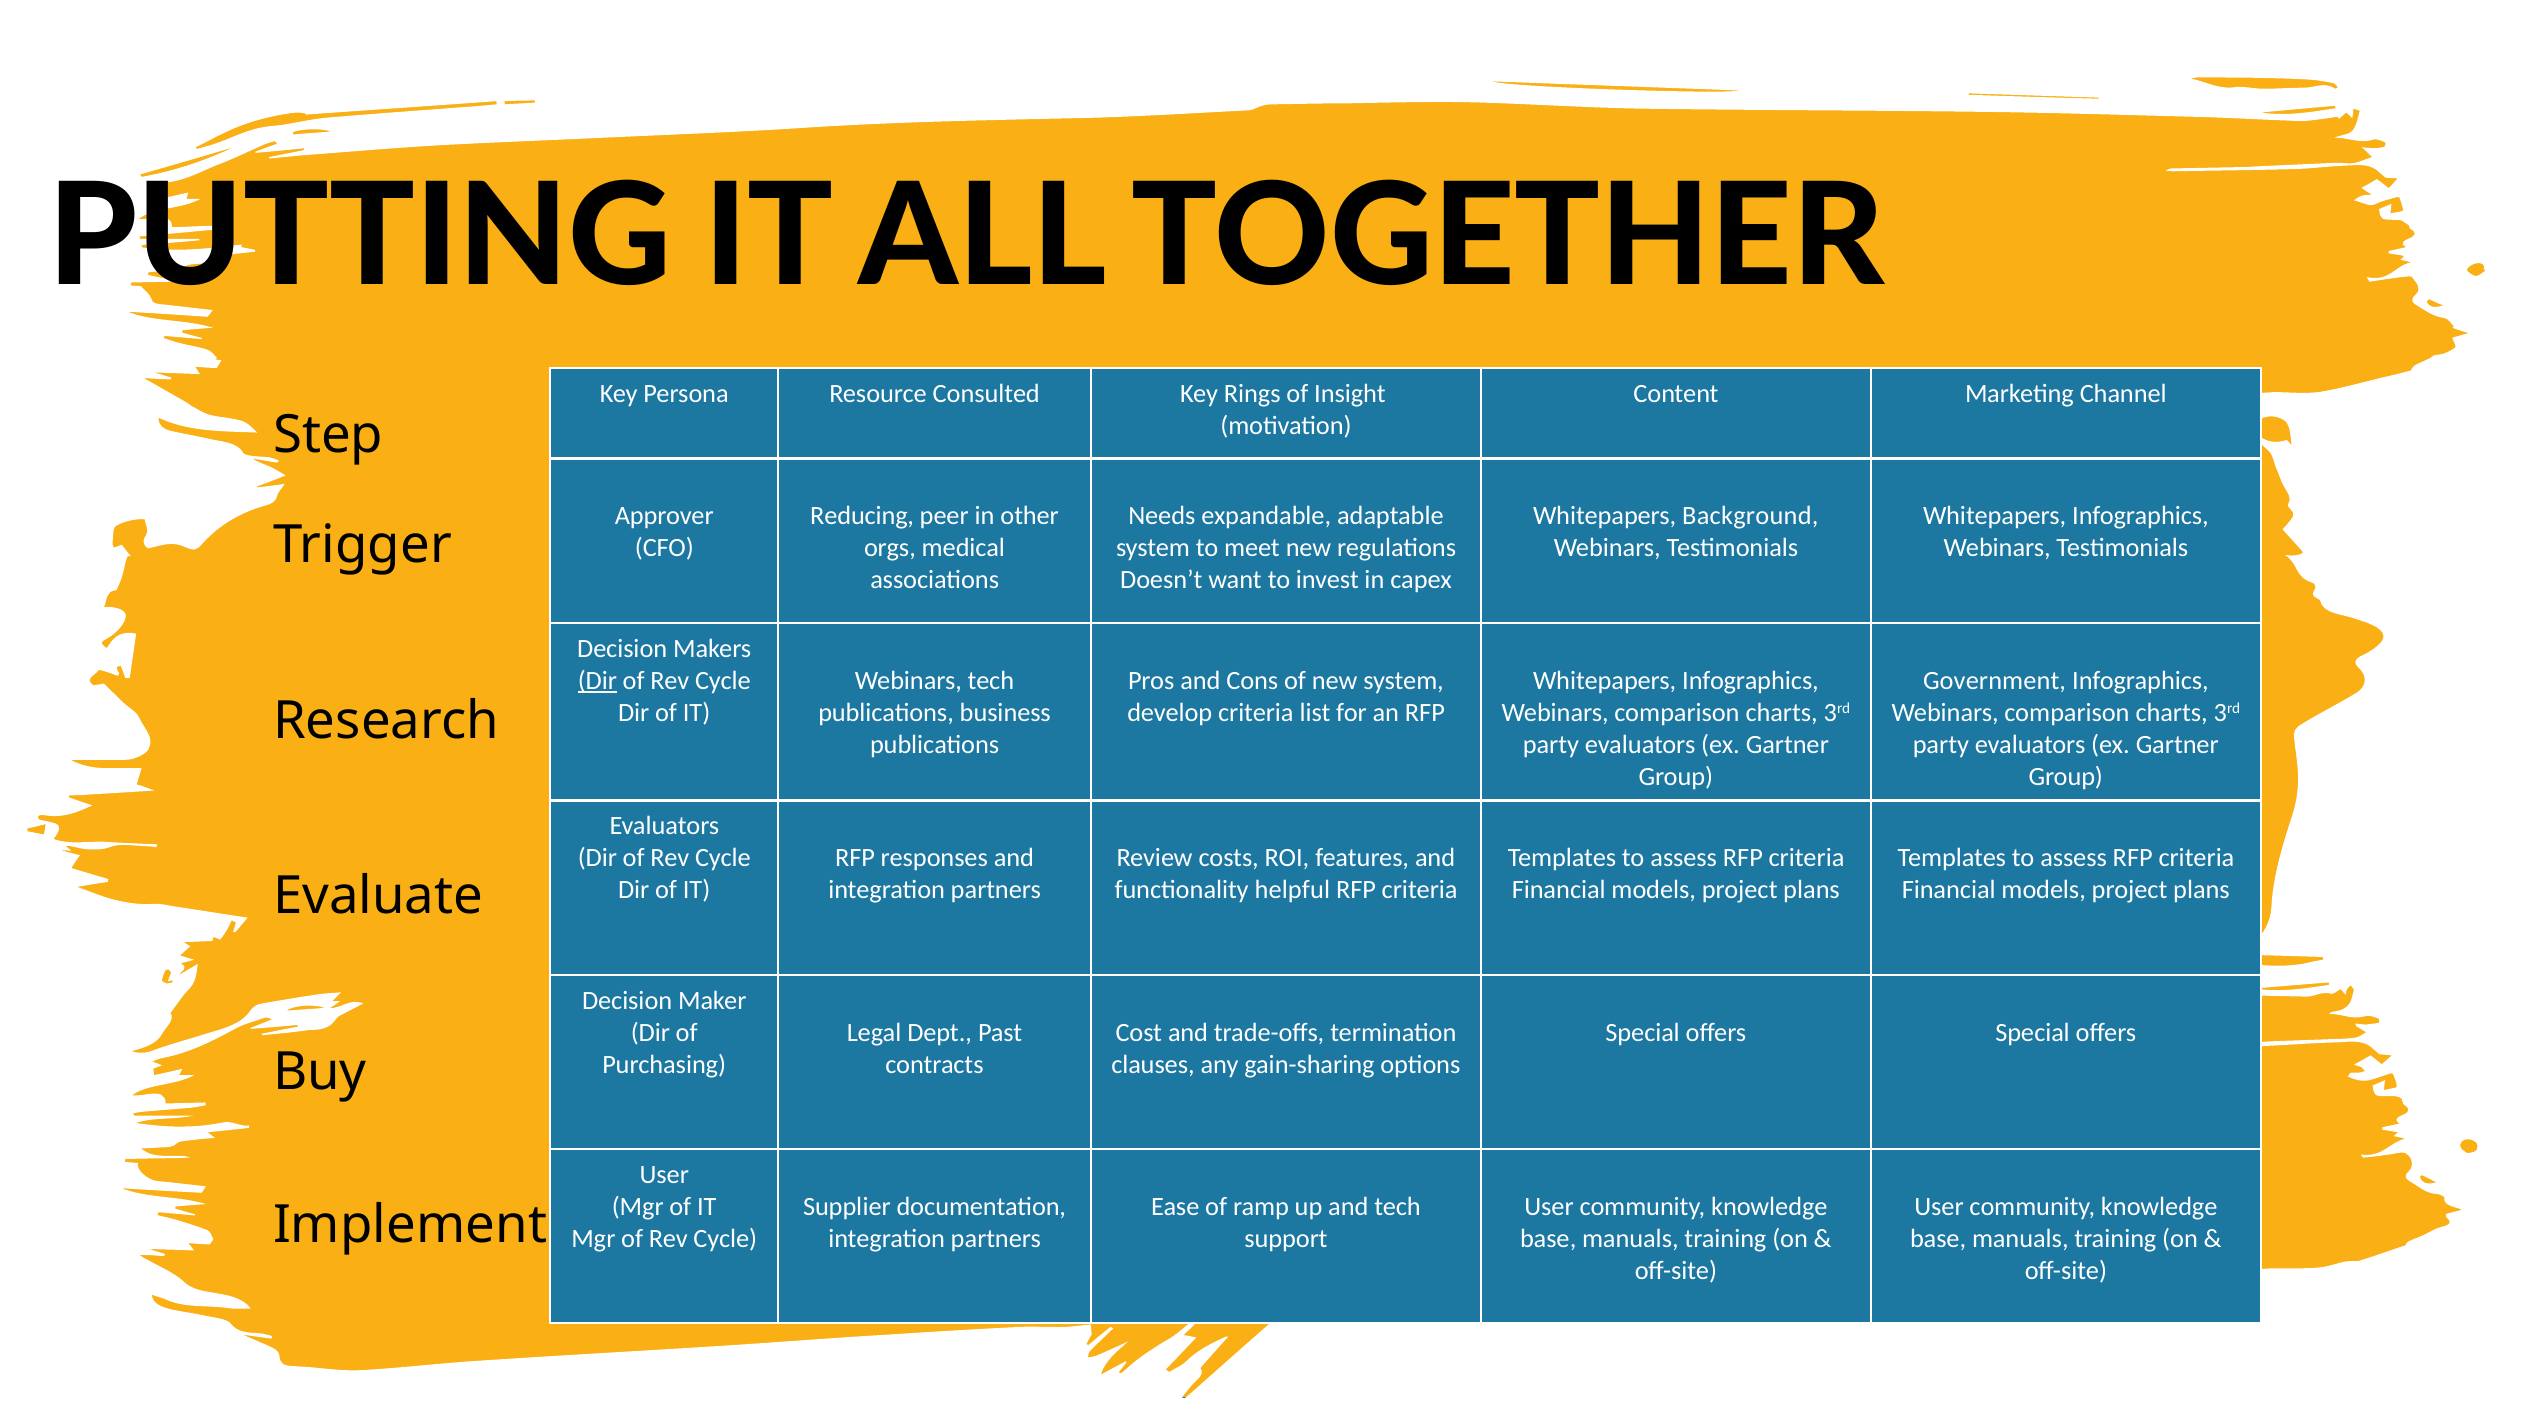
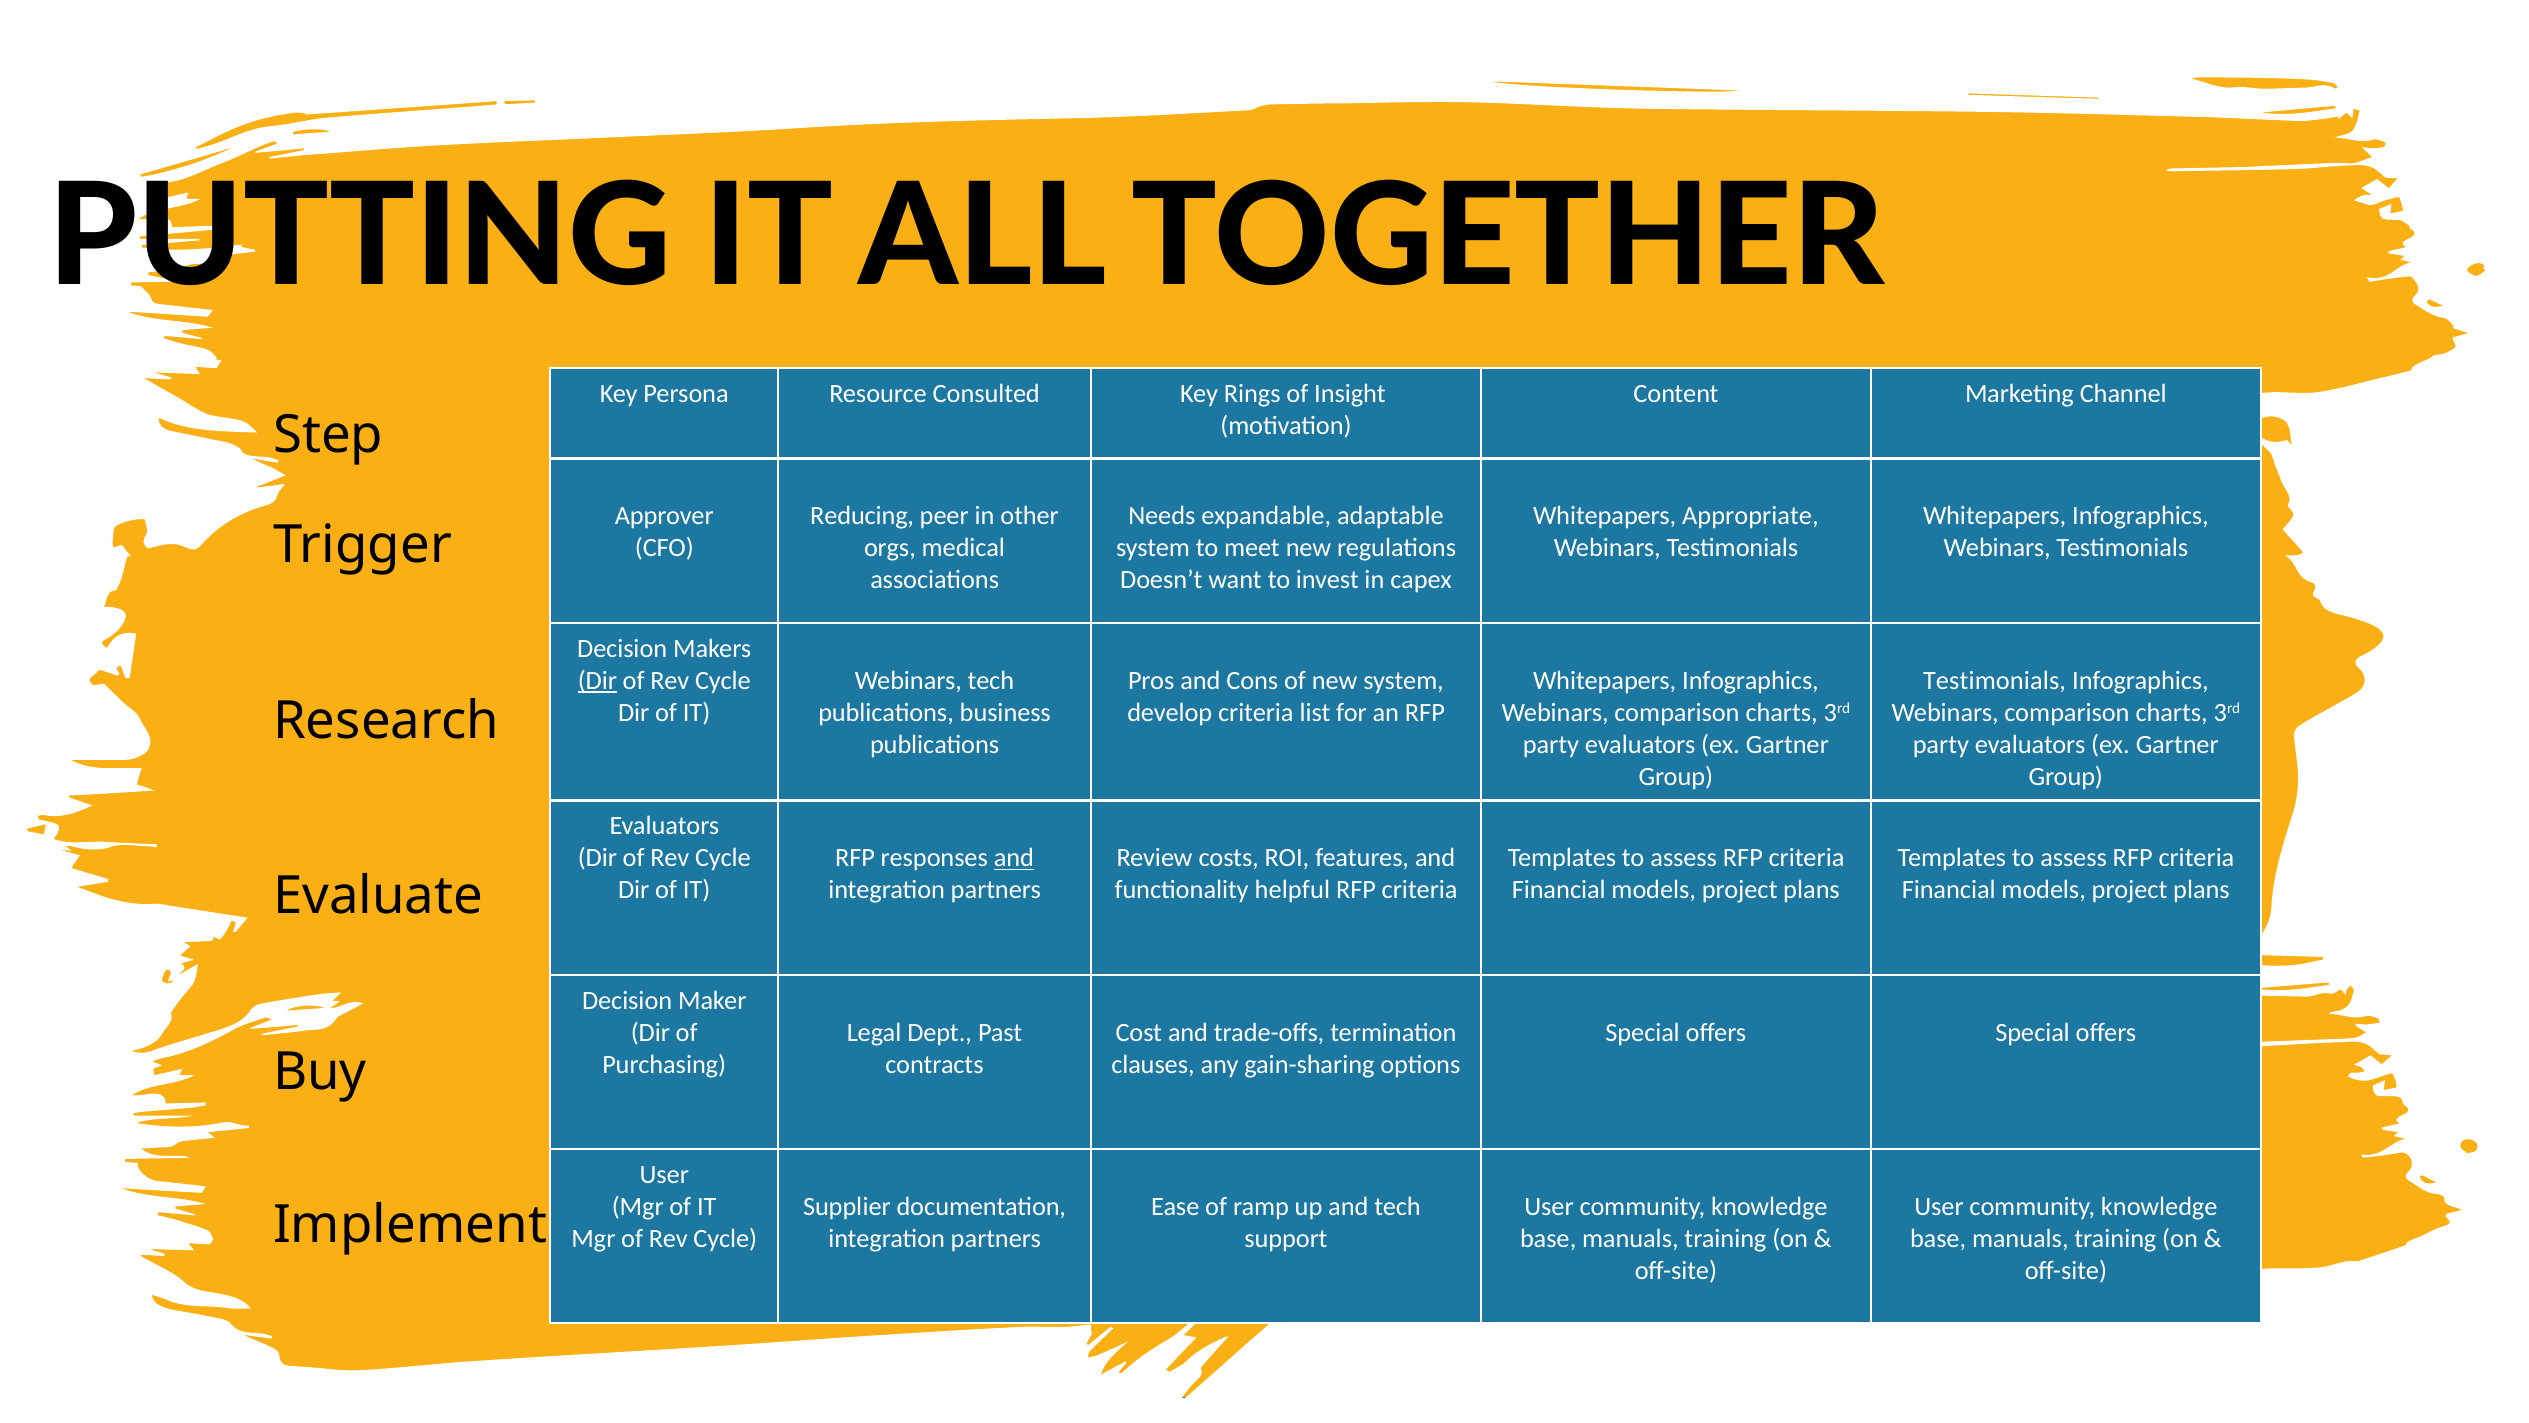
Background: Background -> Appropriate (1750, 516)
Government: Government -> Testimonials (1995, 681)
and underline: none -> present (1014, 858)
